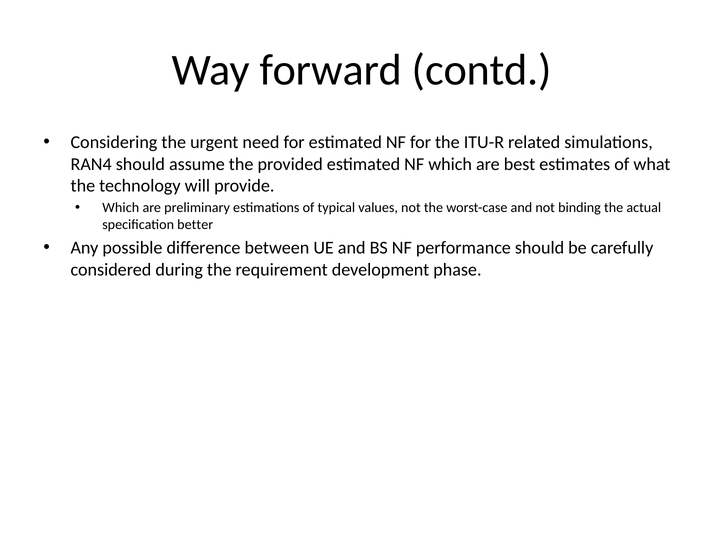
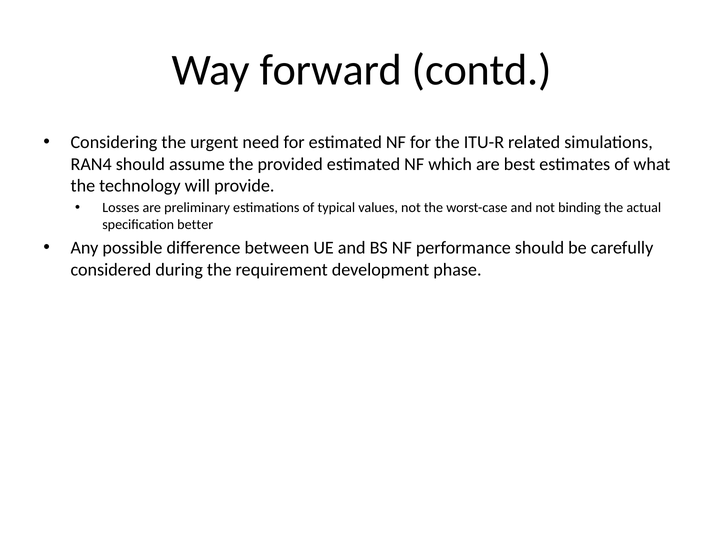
Which: Which -> Losses (121, 208)
